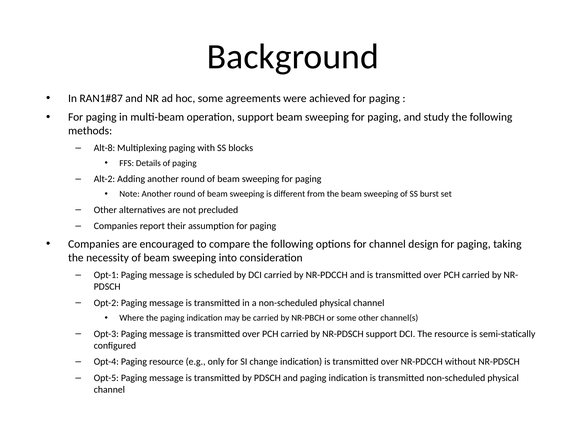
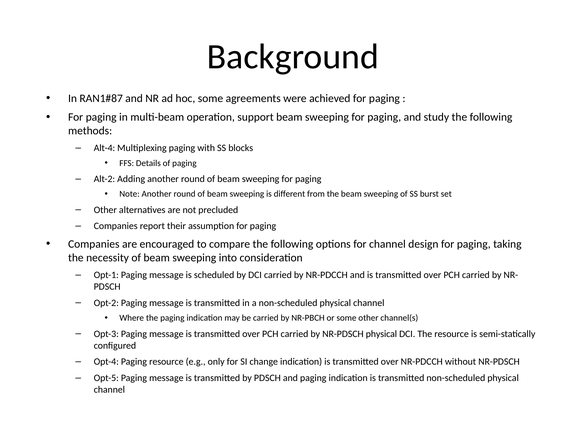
Alt-8: Alt-8 -> Alt-4 (104, 148)
NR-PDSCH support: support -> physical (381, 334)
